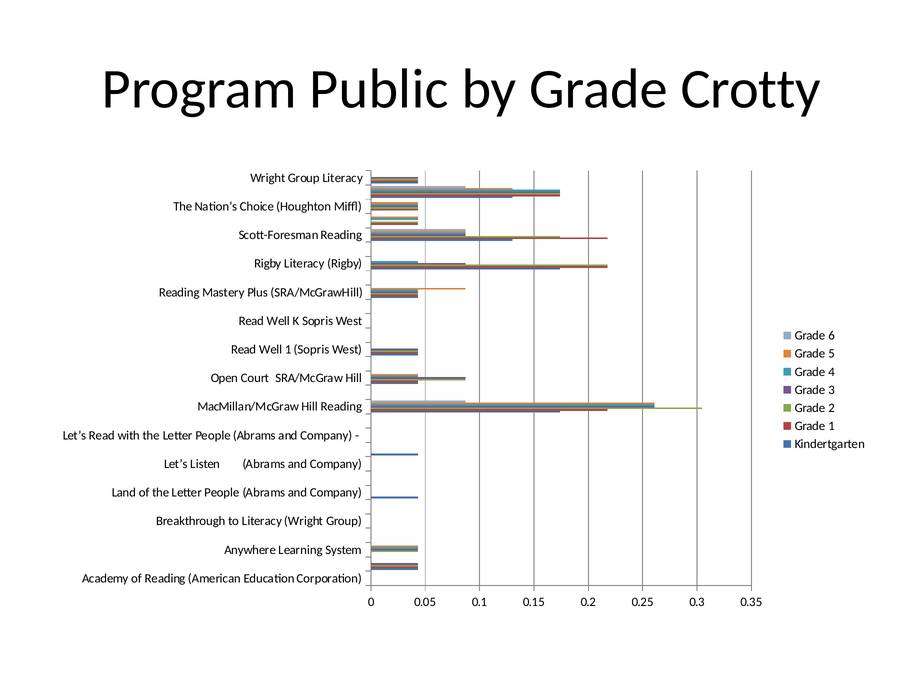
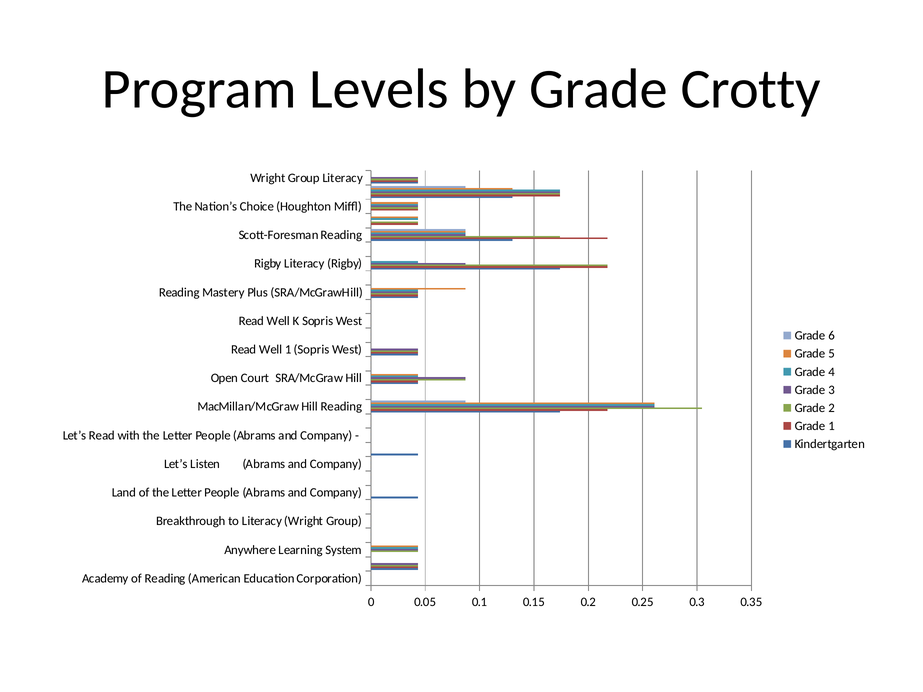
Public: Public -> Levels (379, 89)
